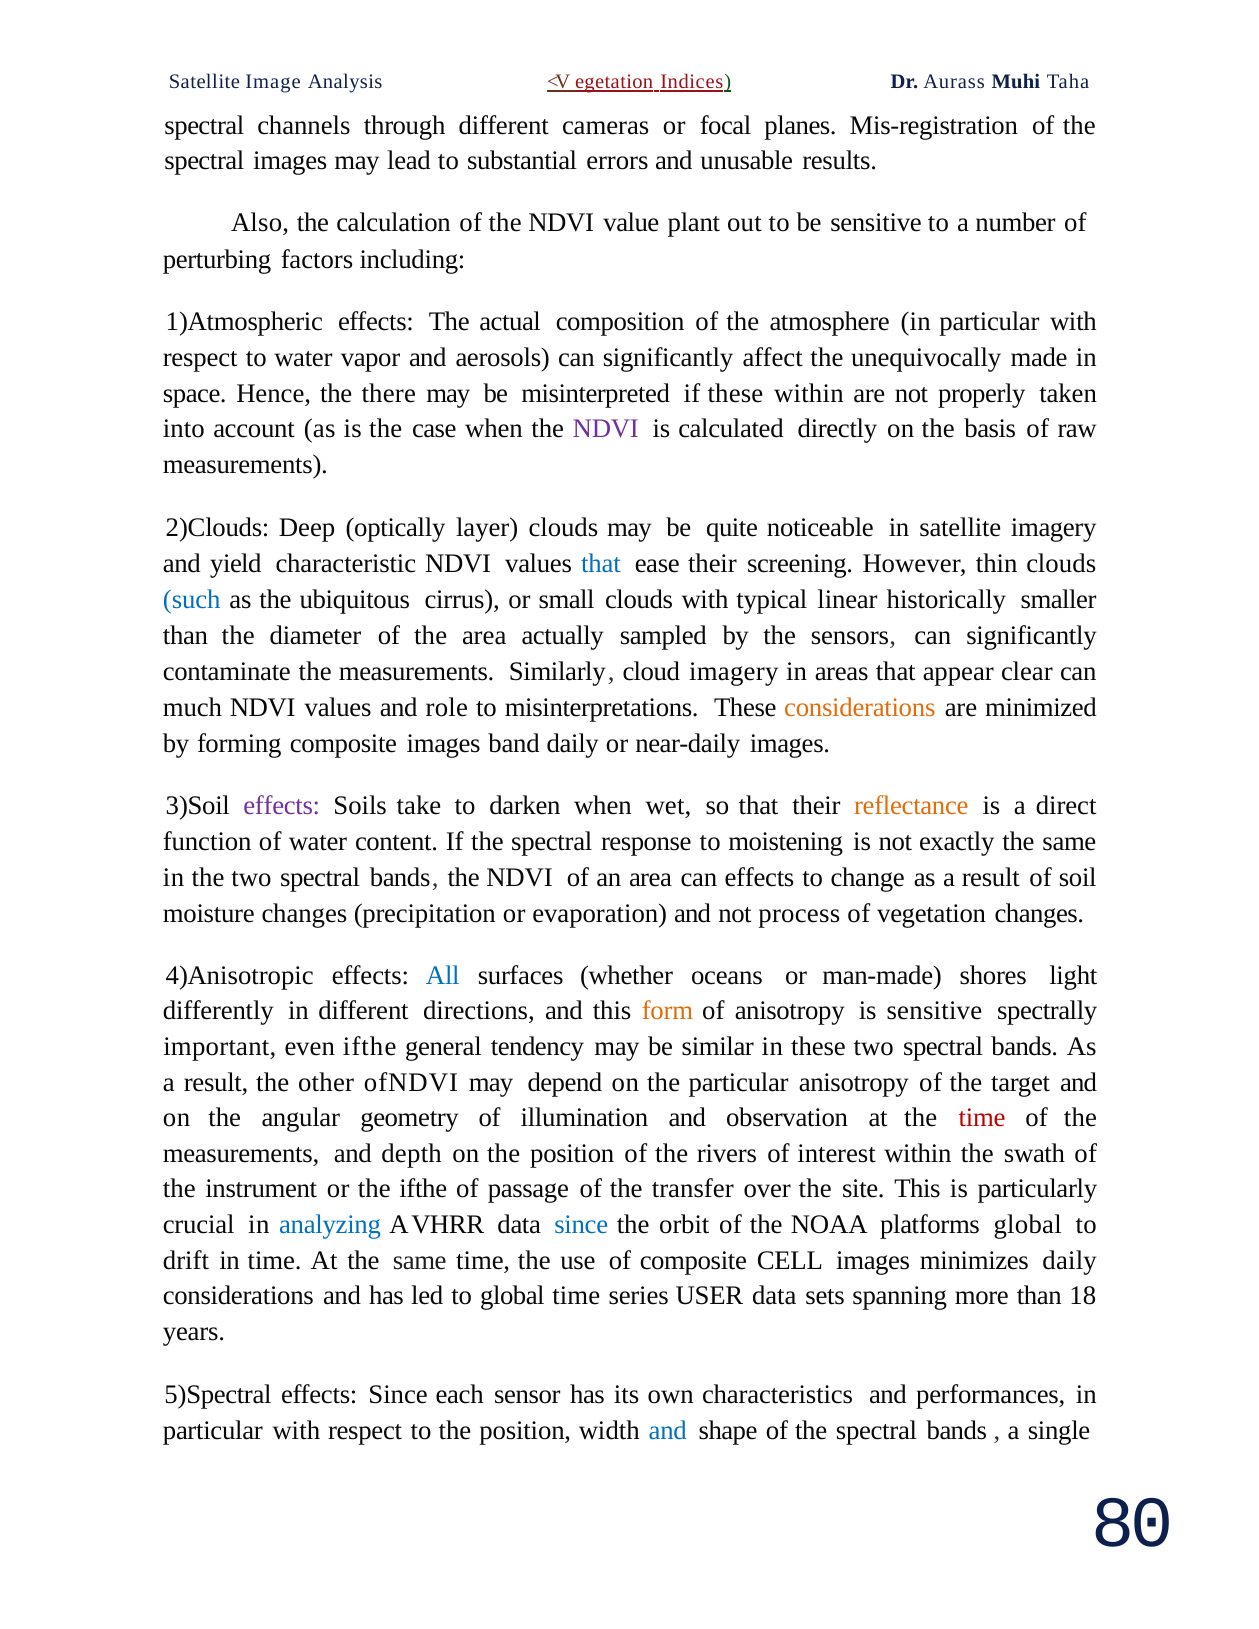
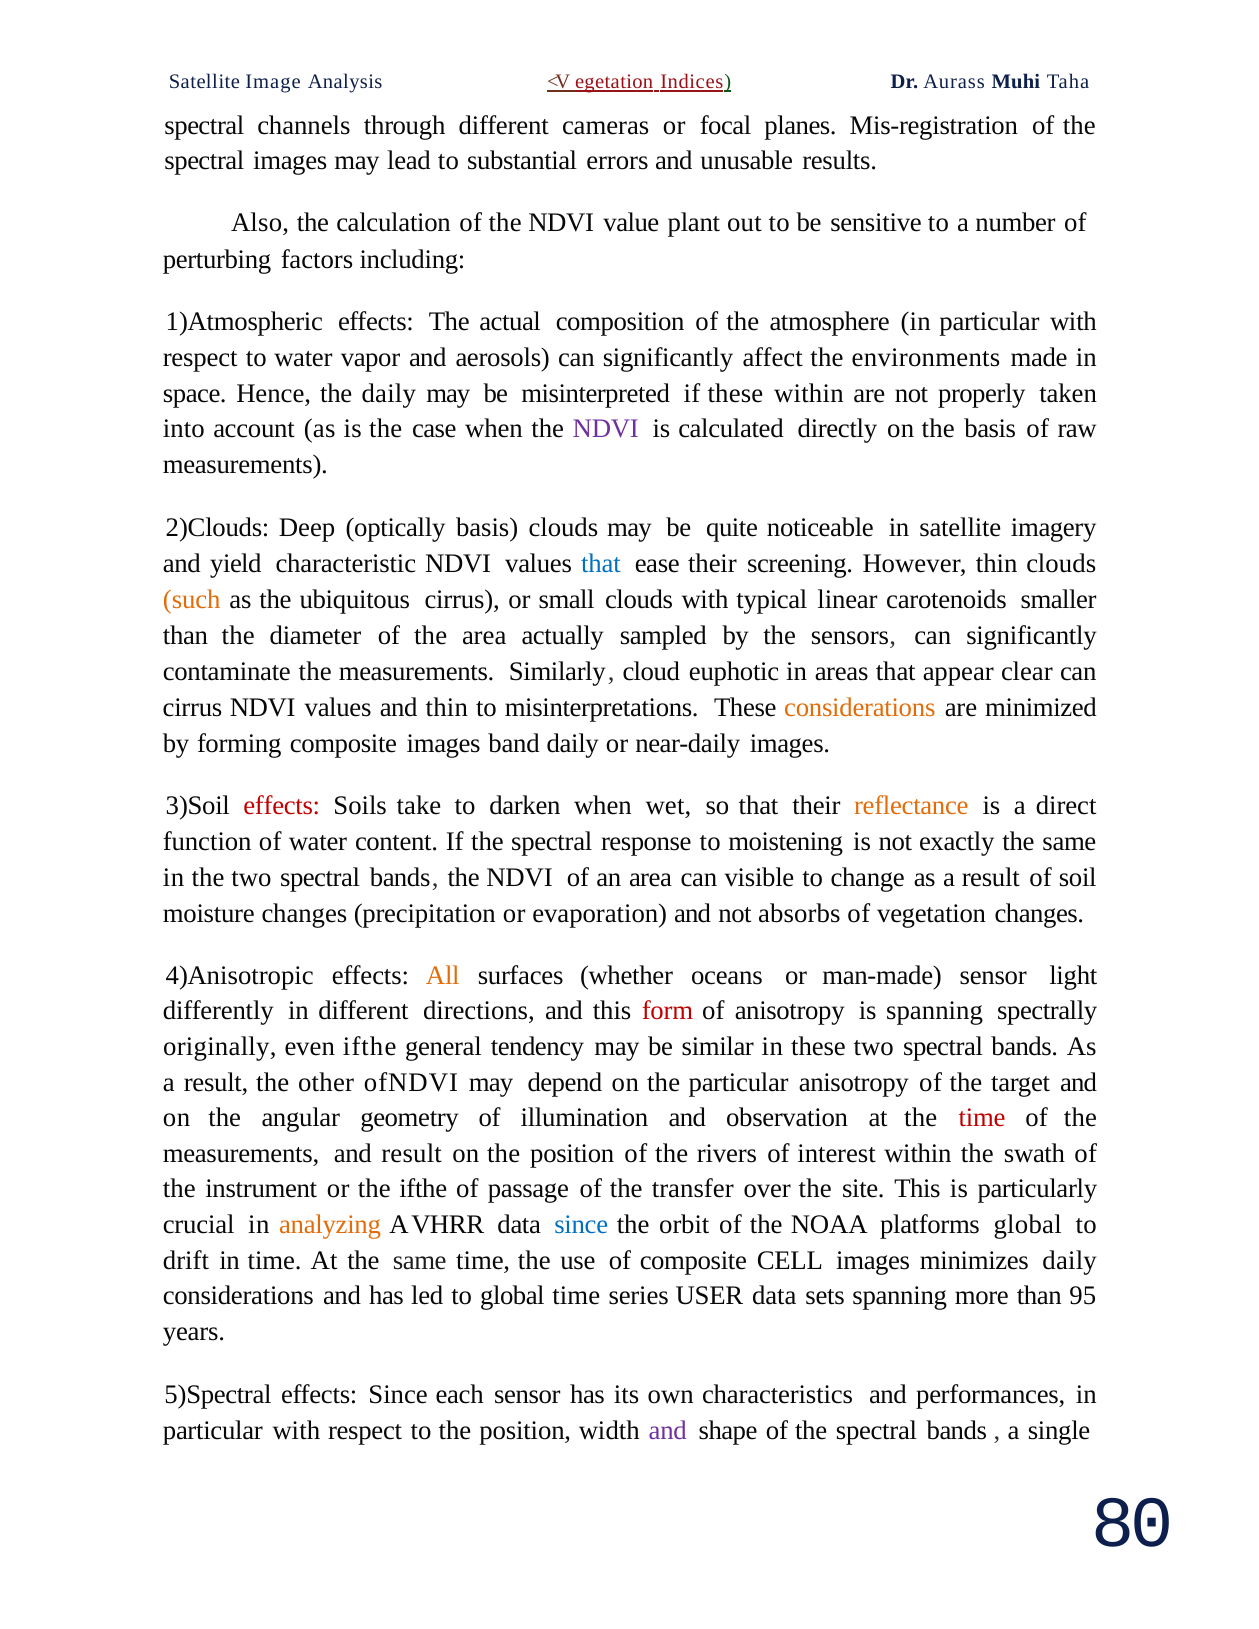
unequivocally: unequivocally -> environments (926, 358)
the there: there -> daily (389, 393)
optically layer: layer -> basis (487, 528)
such colour: blue -> orange (192, 600)
historically: historically -> carotenoids (946, 600)
cloud imagery: imagery -> euphotic (734, 672)
much: much -> cirrus (193, 707)
and role: role -> thin (447, 707)
effects colour: purple -> red (282, 806)
can effects: effects -> visible (759, 878)
process: process -> absorbs (799, 914)
All colour: blue -> orange (443, 976)
man-made shores: shores -> sensor (993, 976)
form colour: orange -> red (667, 1011)
is sensitive: sensitive -> spanning (935, 1011)
important: important -> originally (220, 1047)
and depth: depth -> result (412, 1154)
analyzing colour: blue -> orange (330, 1225)
18: 18 -> 95 (1083, 1296)
and colour: blue -> purple (668, 1431)
